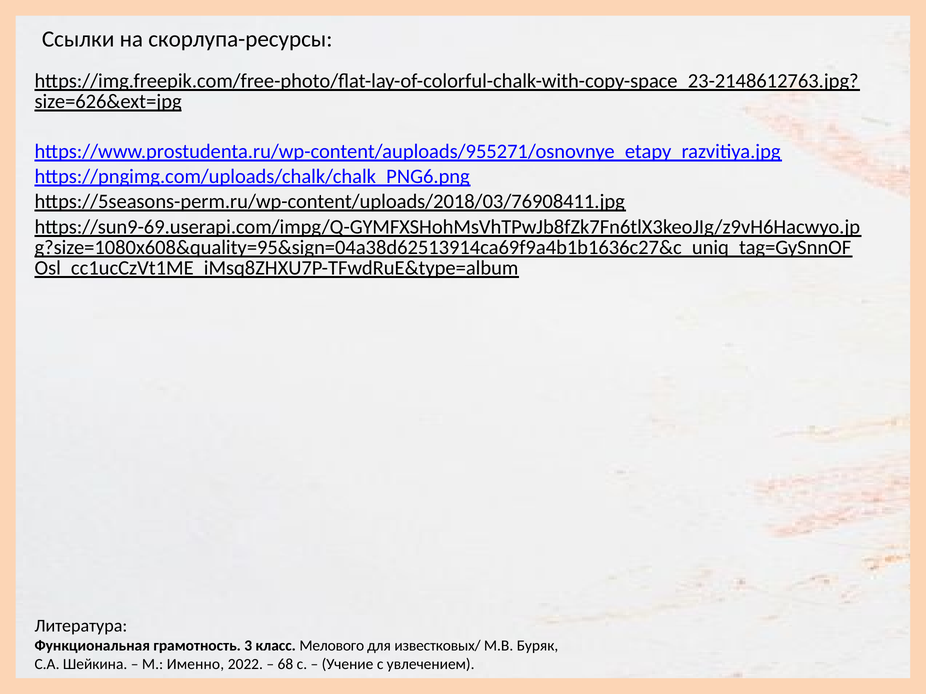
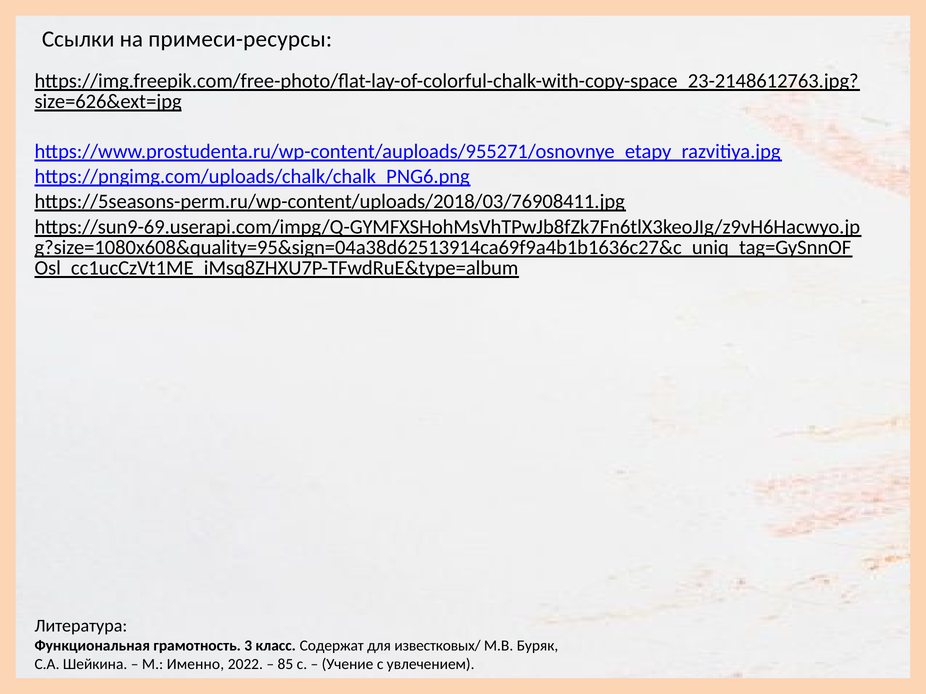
скорлупа-ресурсы: скорлупа-ресурсы -> примеси-ресурсы (240, 39)
Мелового: Мелового -> Содержат (332, 646)
68: 68 -> 85 (285, 665)
